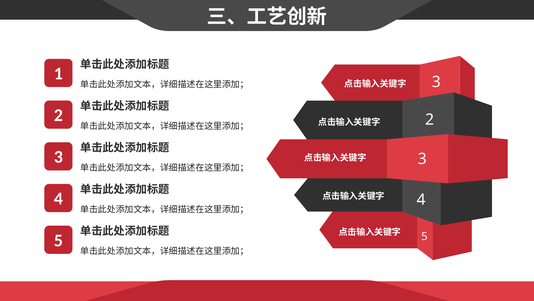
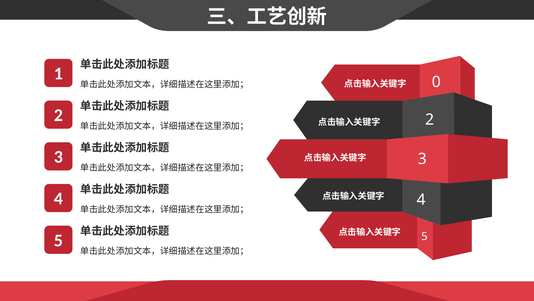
3: 3 -> 0 (436, 82)
